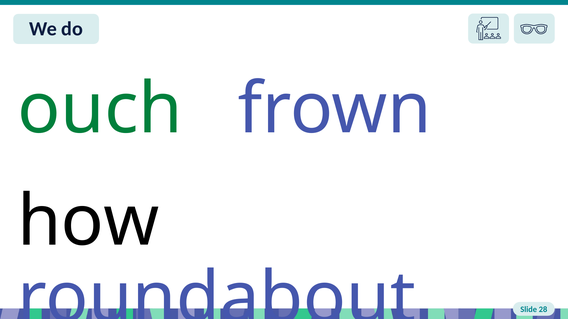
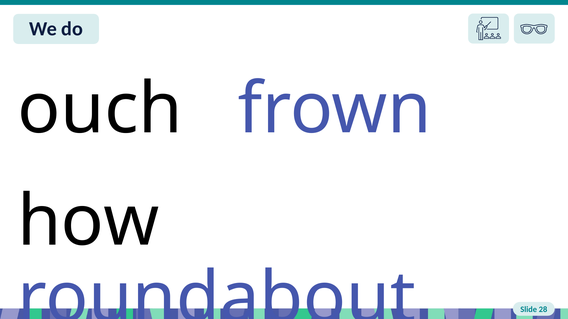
ouch colour: green -> black (100, 109)
